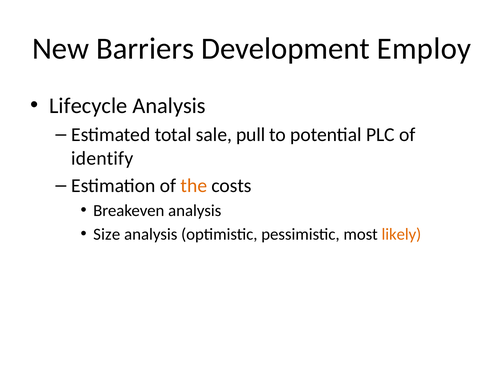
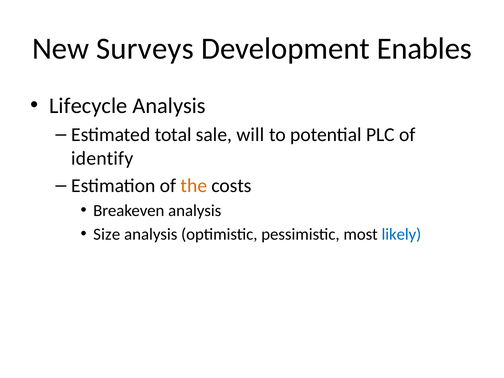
Barriers: Barriers -> Surveys (145, 49)
Employ: Employ -> Enables (424, 49)
pull: pull -> will (250, 135)
likely colour: orange -> blue (401, 234)
